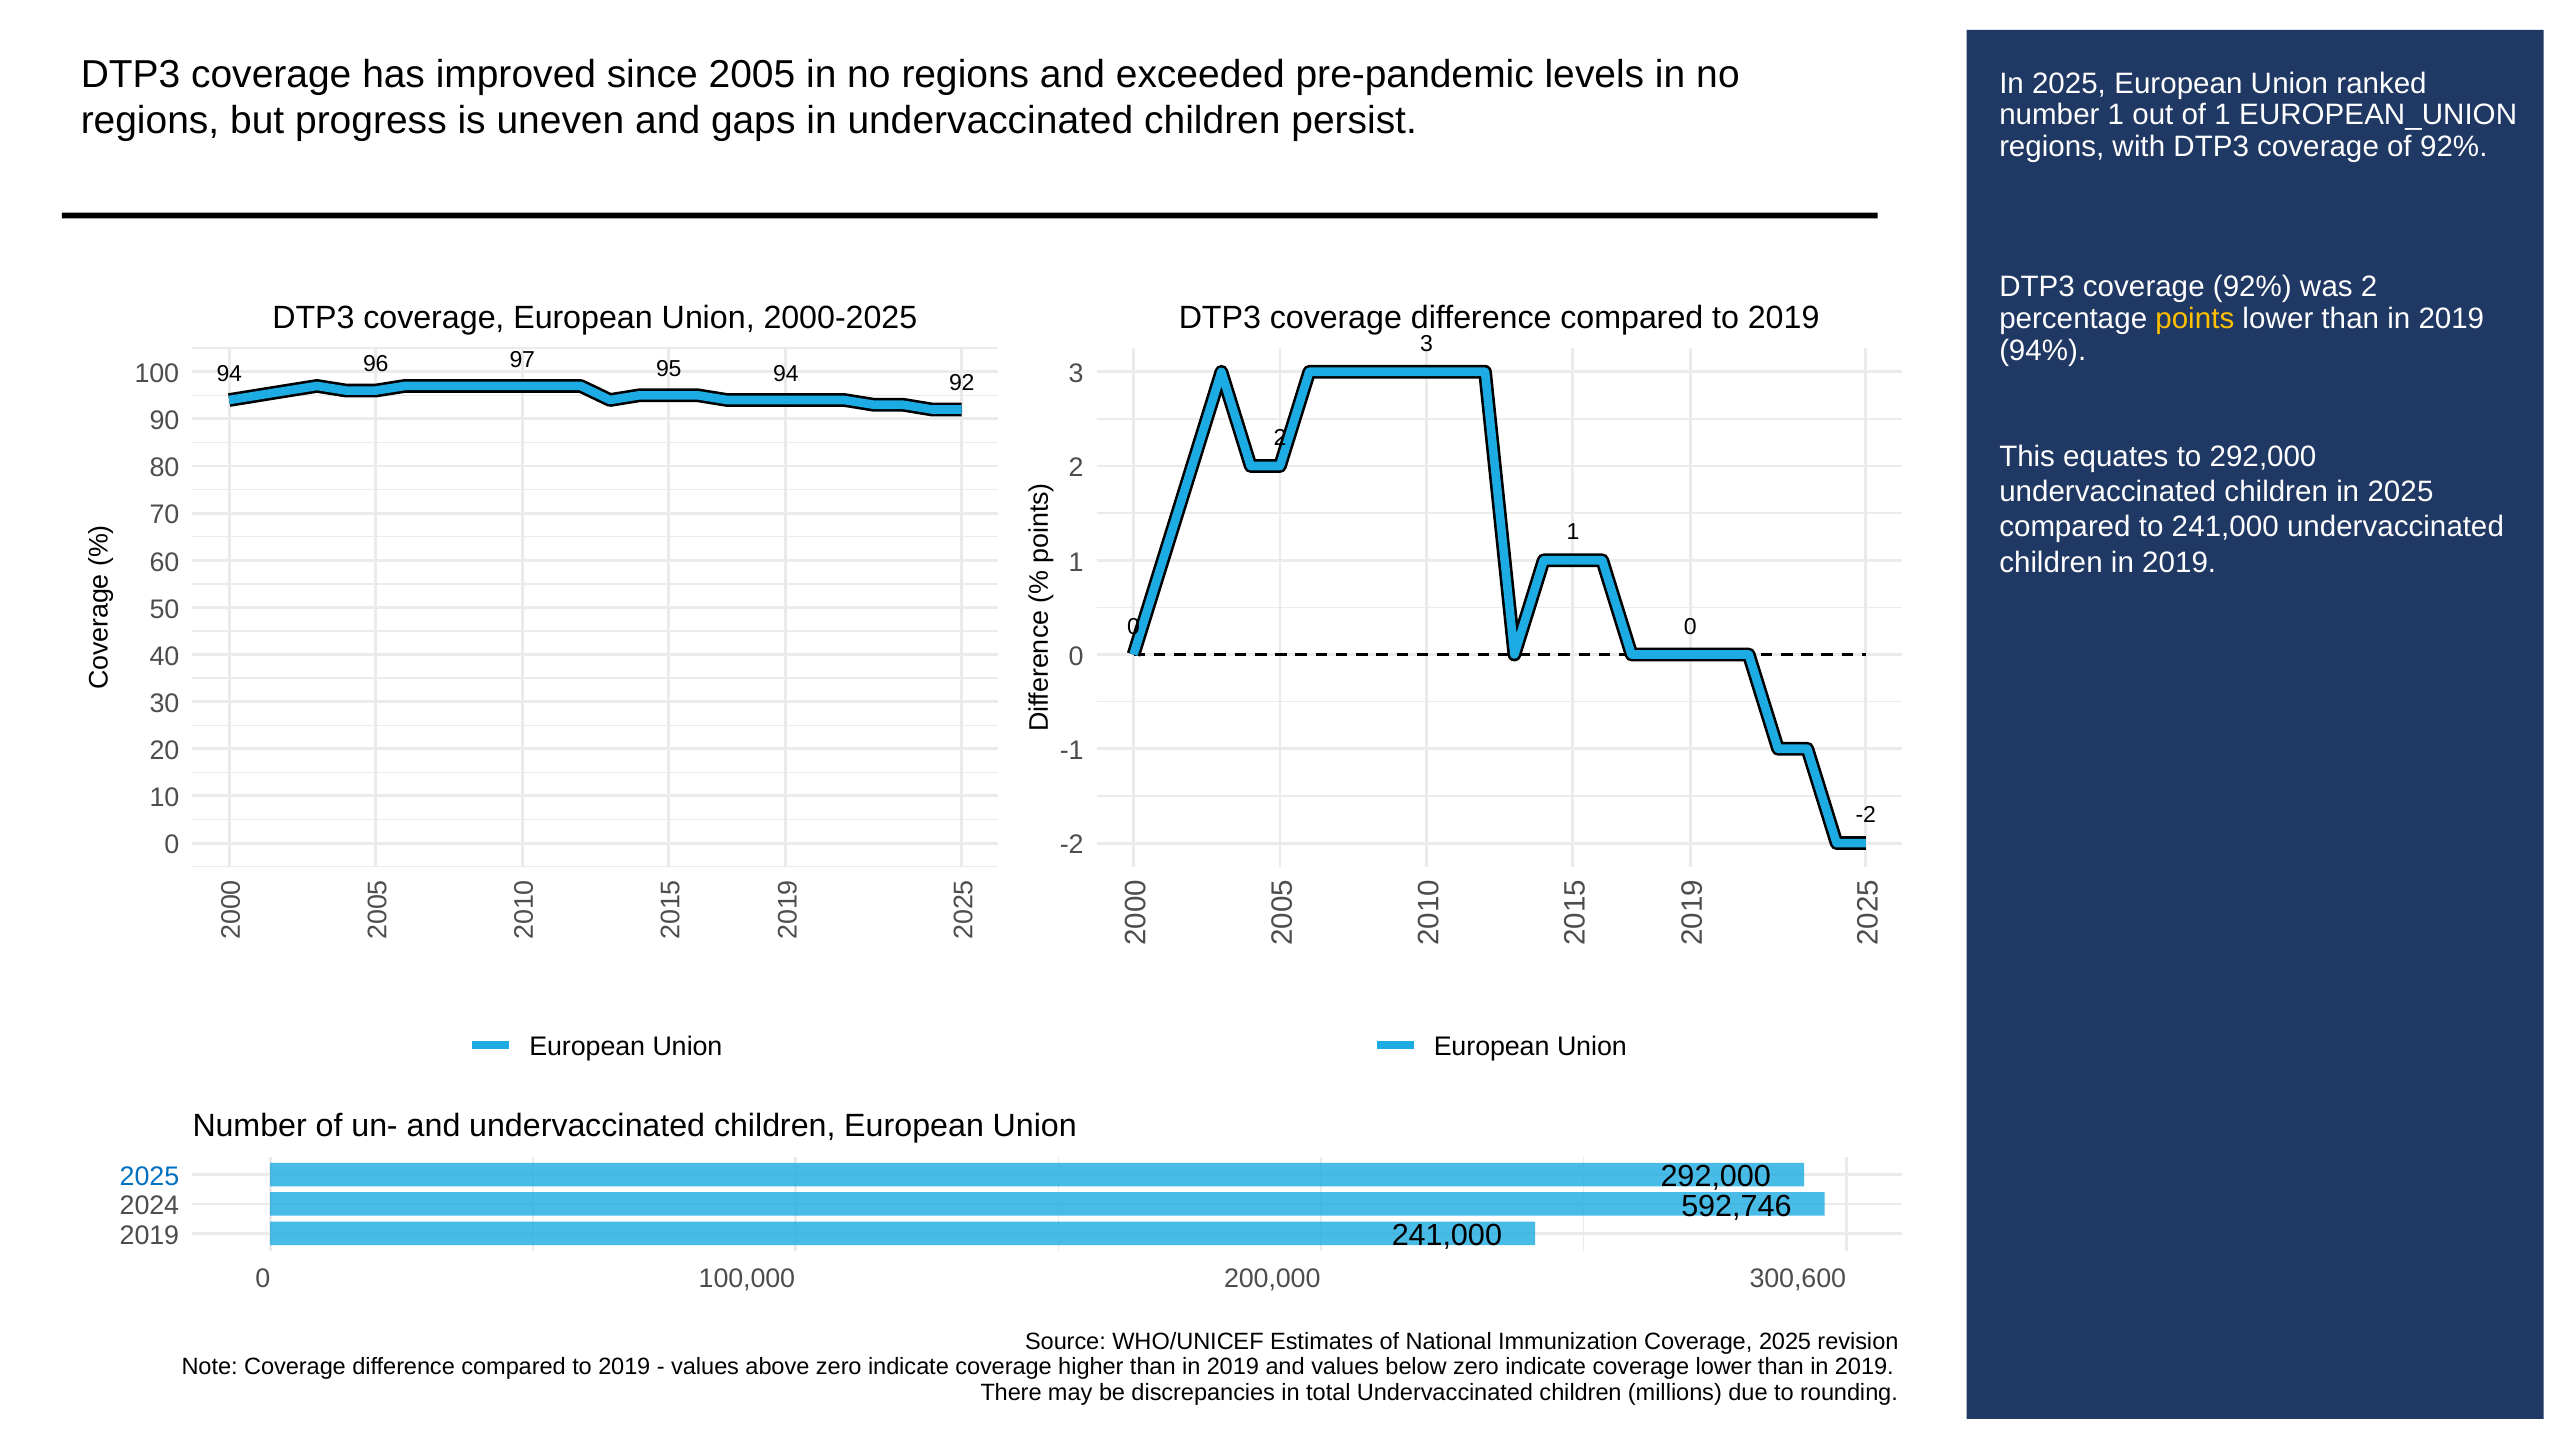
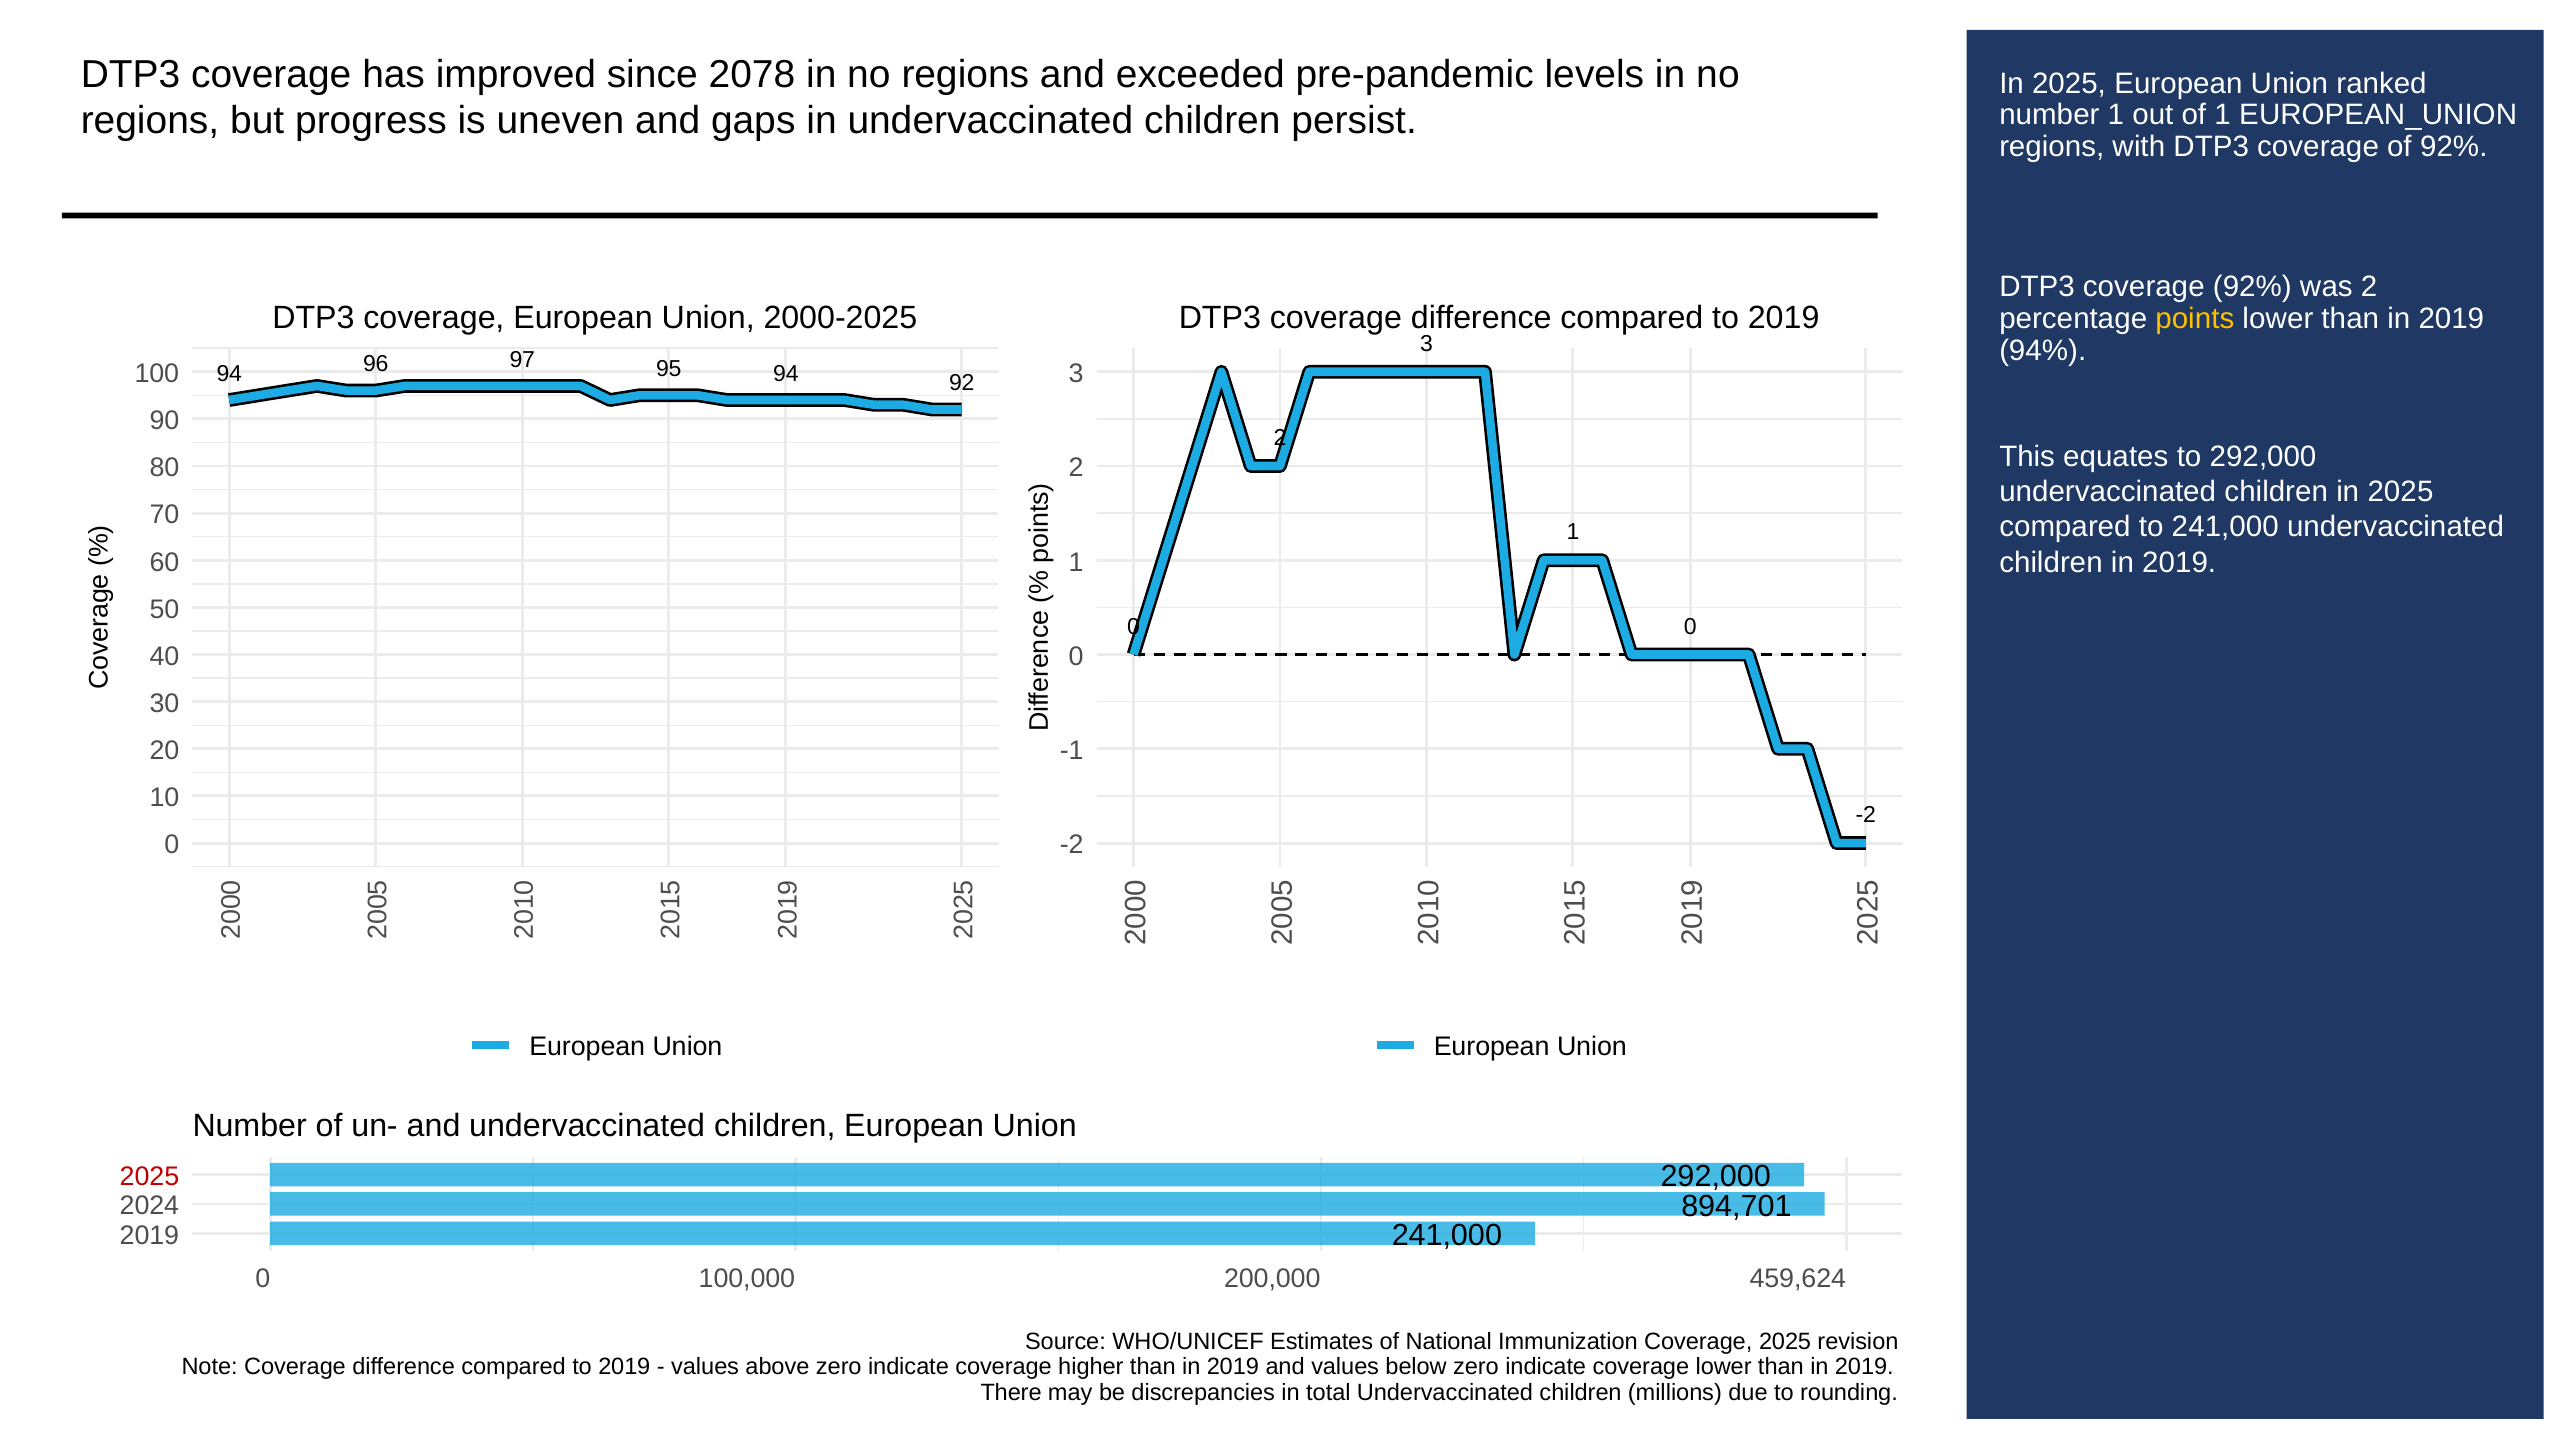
2005: 2005 -> 2078 (752, 74)
2025 colour: blue -> red (149, 1176)
592,746: 592,746 -> 894,701 (1736, 1206)
300,600: 300,600 -> 459,624 (1798, 1279)
